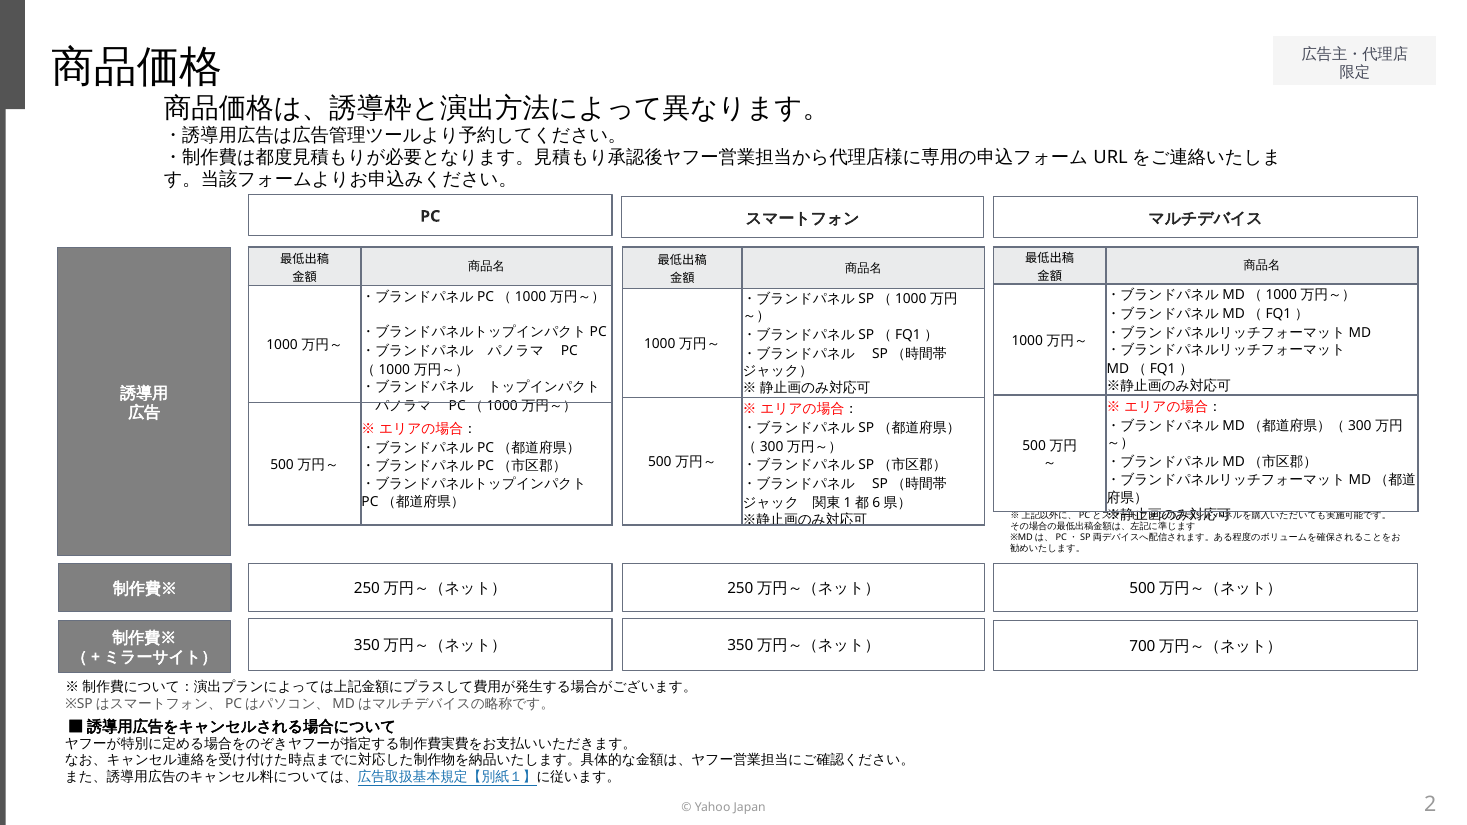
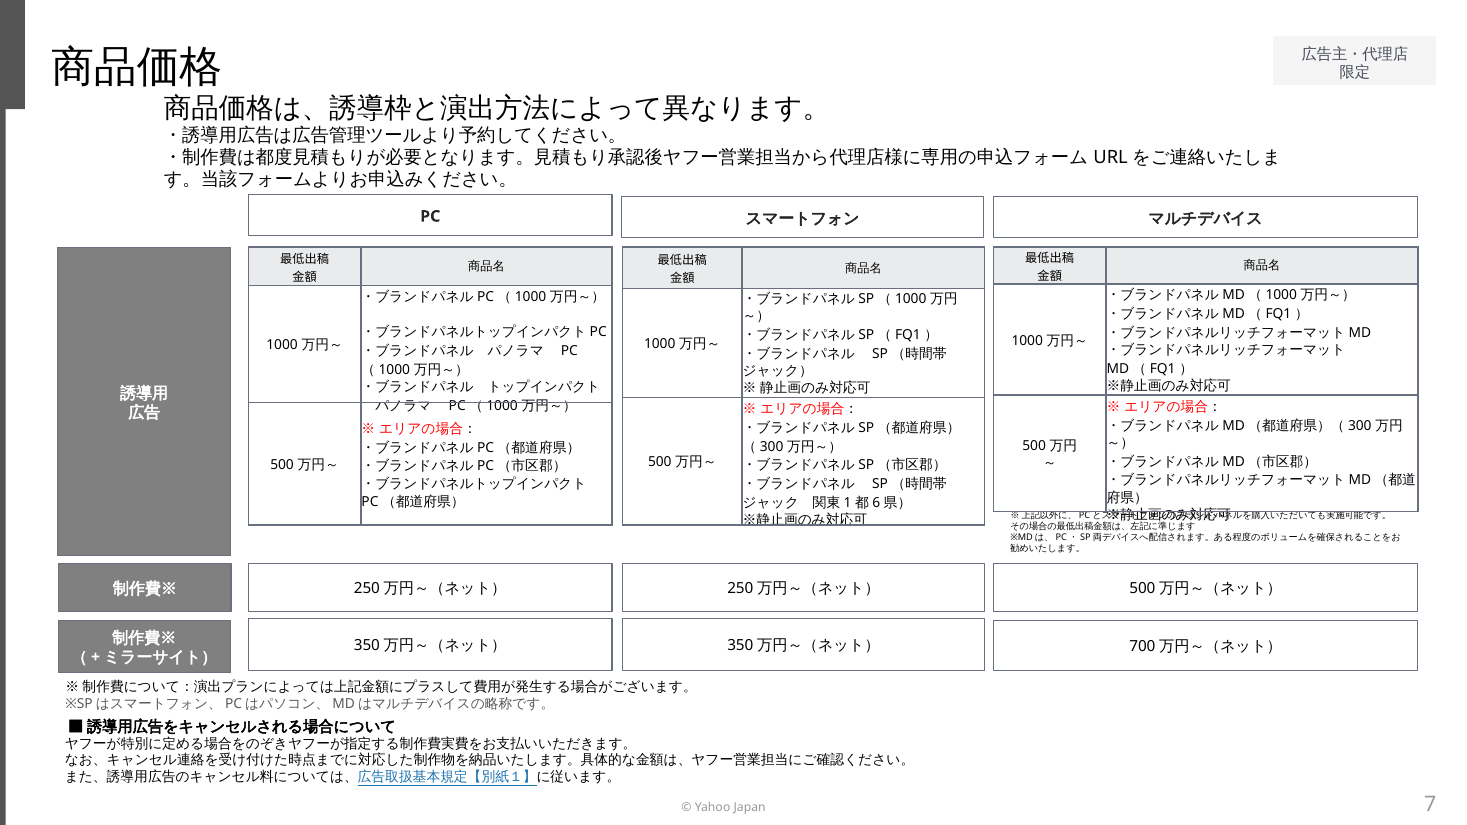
2: 2 -> 7 (1430, 805)
